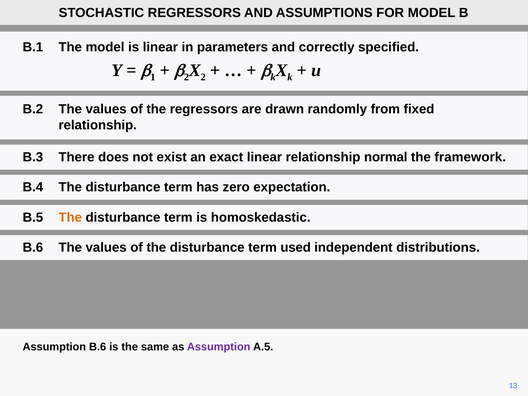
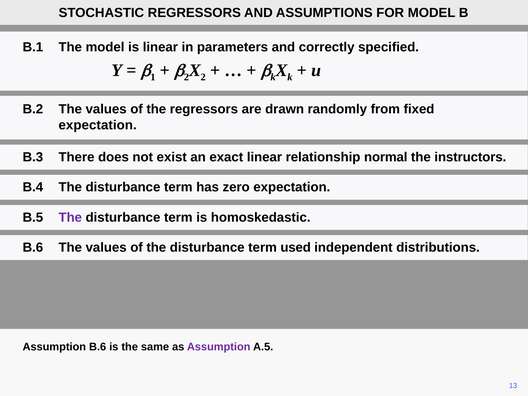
relationship: relationship -> expectation (98, 125)
framework: framework -> instructors (470, 157)
The colour: orange -> purple (70, 217)
